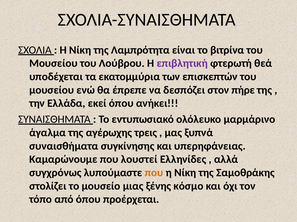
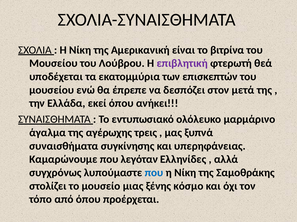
Λαμπρότητα: Λαμπρότητα -> Αμερικανική (140, 50)
πήρε: πήρε -> μετά (243, 90)
λουστεί: λουστεί -> λεγόταν (139, 160)
που colour: orange -> blue (154, 173)
